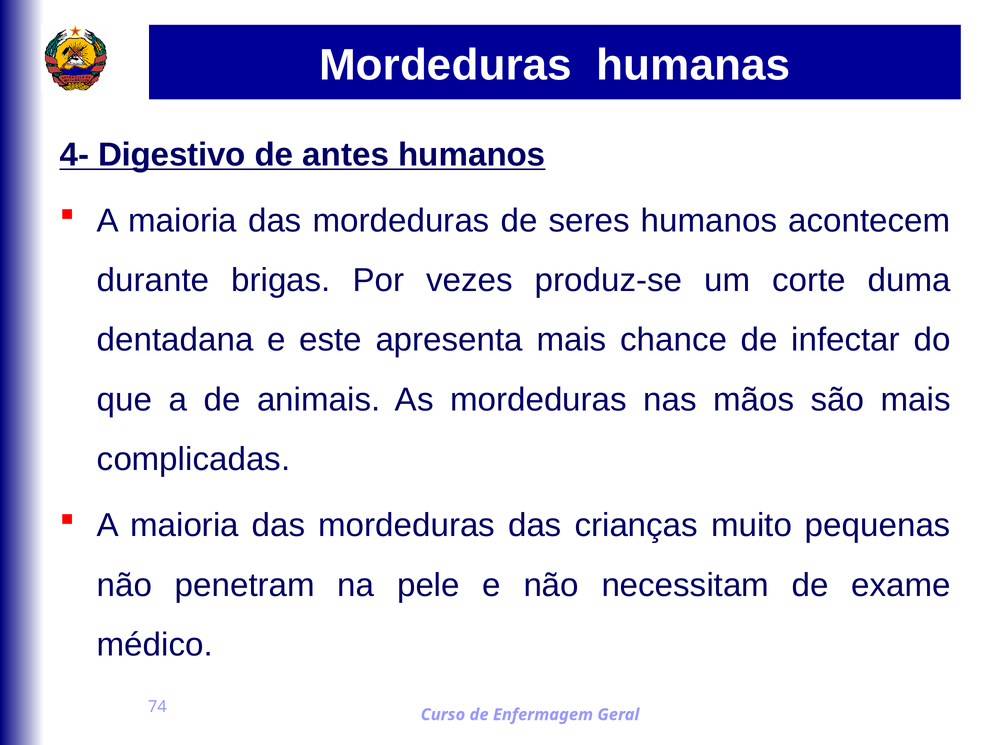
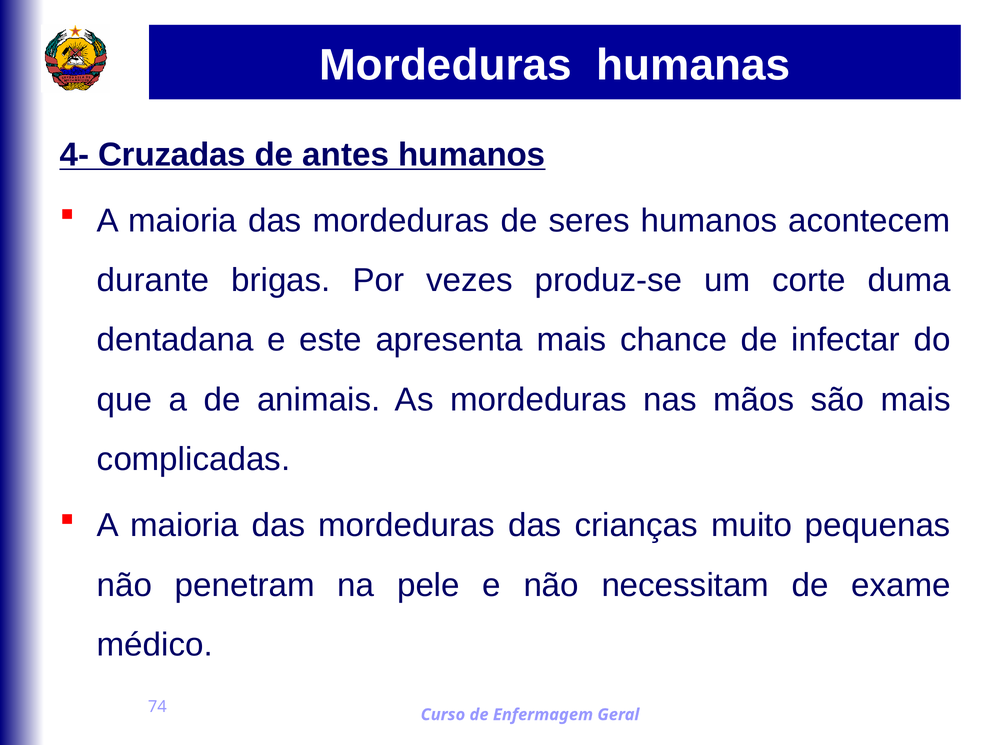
Digestivo: Digestivo -> Cruzadas (172, 155)
